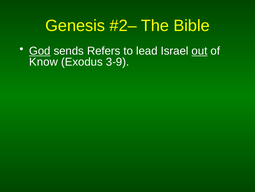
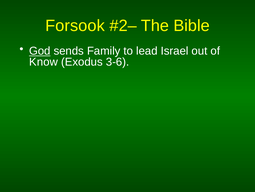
Genesis: Genesis -> Forsook (75, 26)
Refers: Refers -> Family (104, 51)
out underline: present -> none (199, 51)
3-9: 3-9 -> 3-6 (118, 62)
